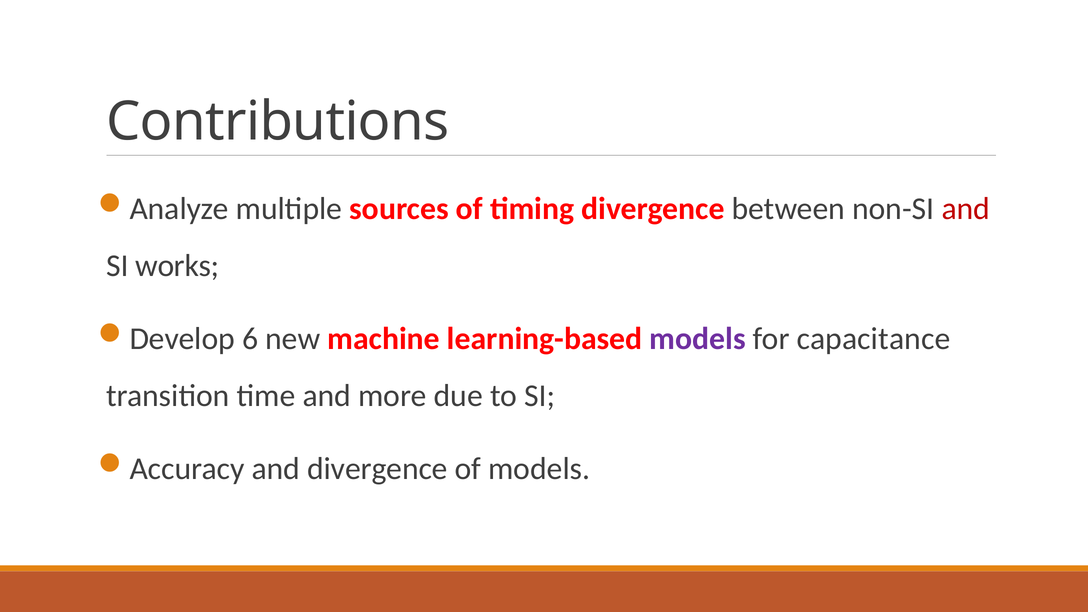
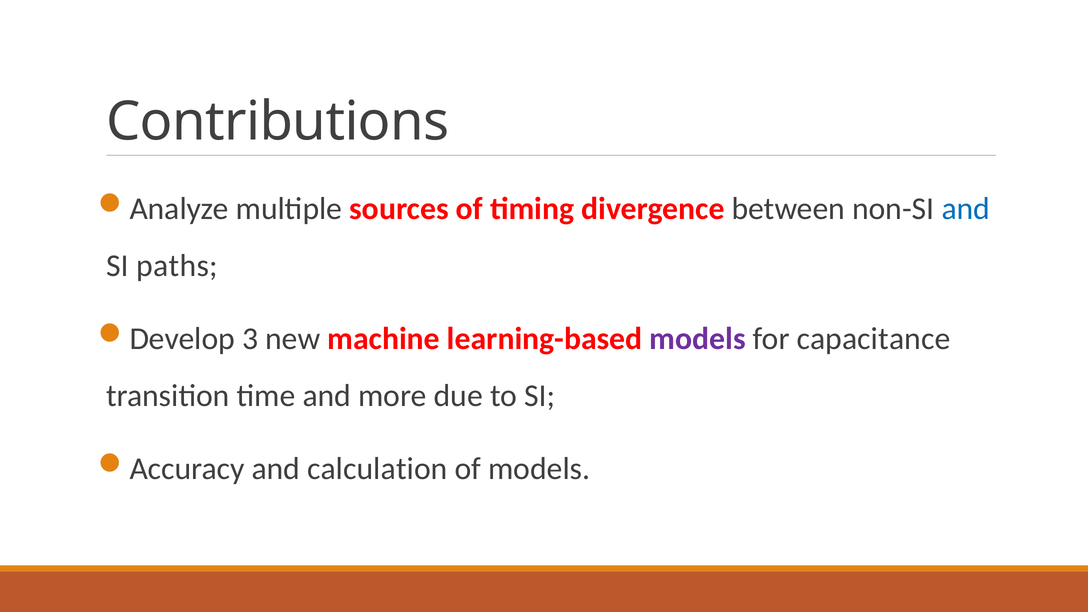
and colour: red -> blue (966, 209)
works: works -> paths (177, 266)
6: 6 -> 3 (250, 339)
and divergence: divergence -> calculation (377, 469)
